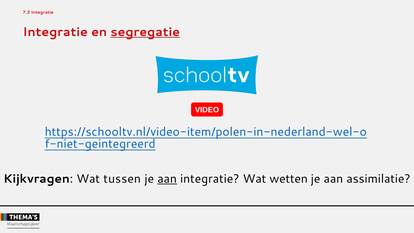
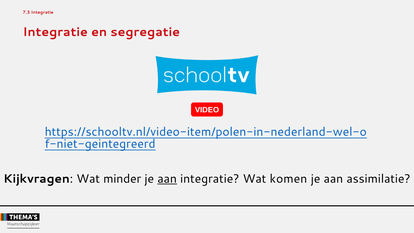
segregatie underline: present -> none (145, 32)
tussen: tussen -> minder (122, 179)
wetten: wetten -> komen (288, 179)
